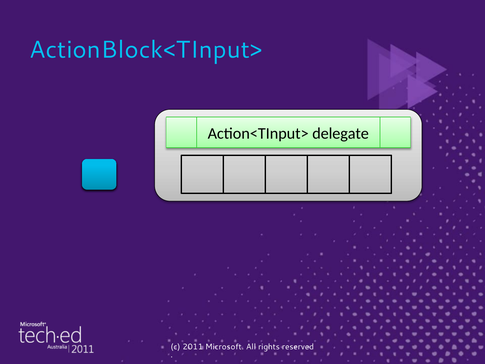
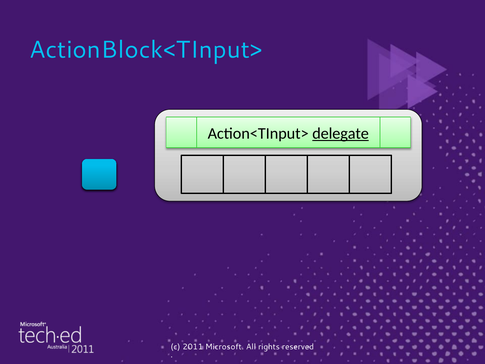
delegate underline: none -> present (341, 133)
